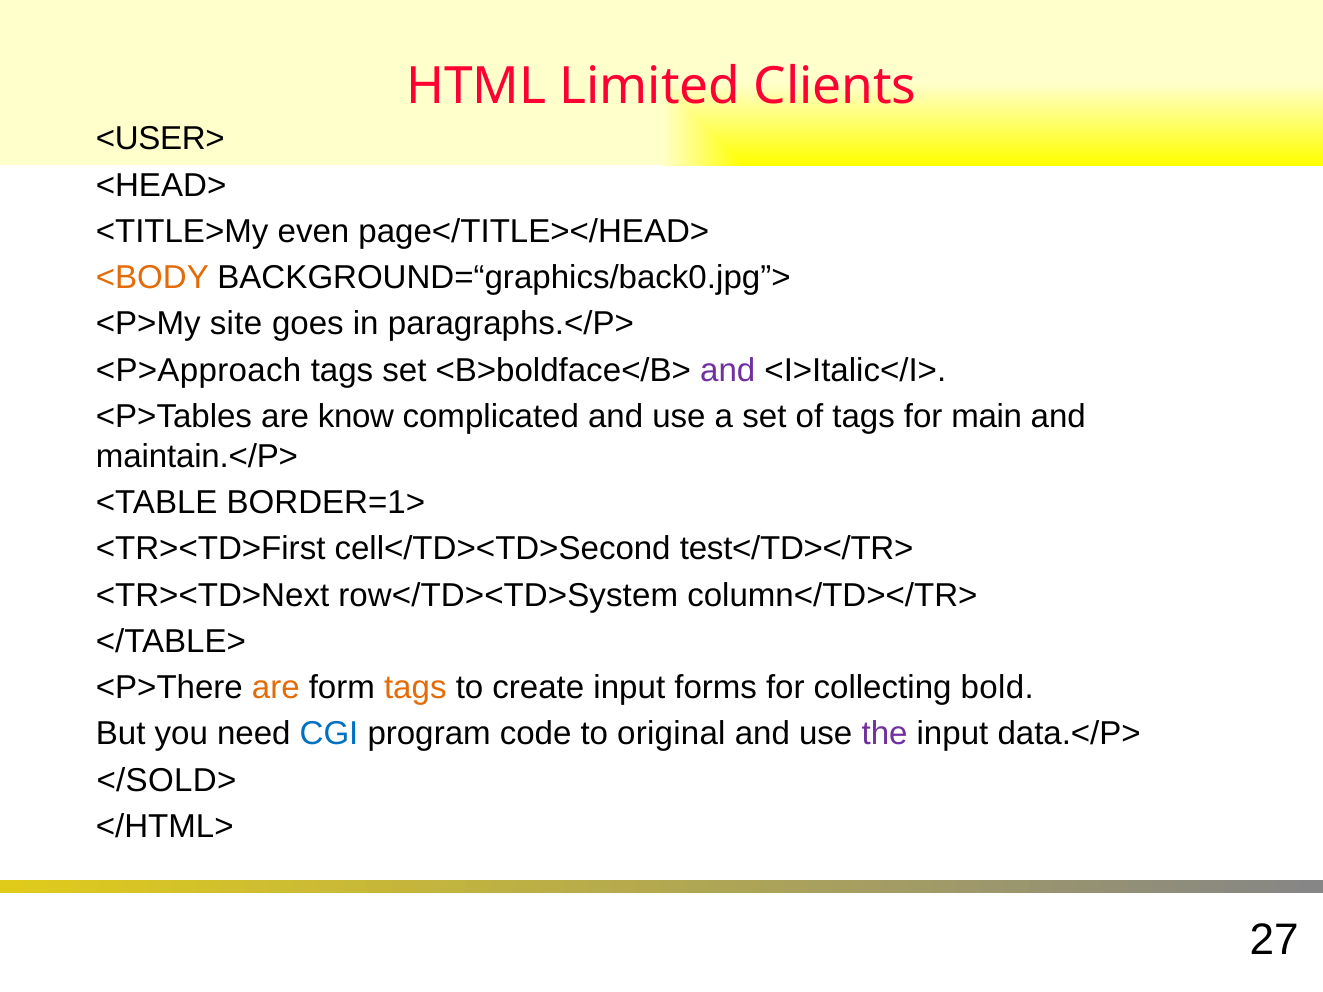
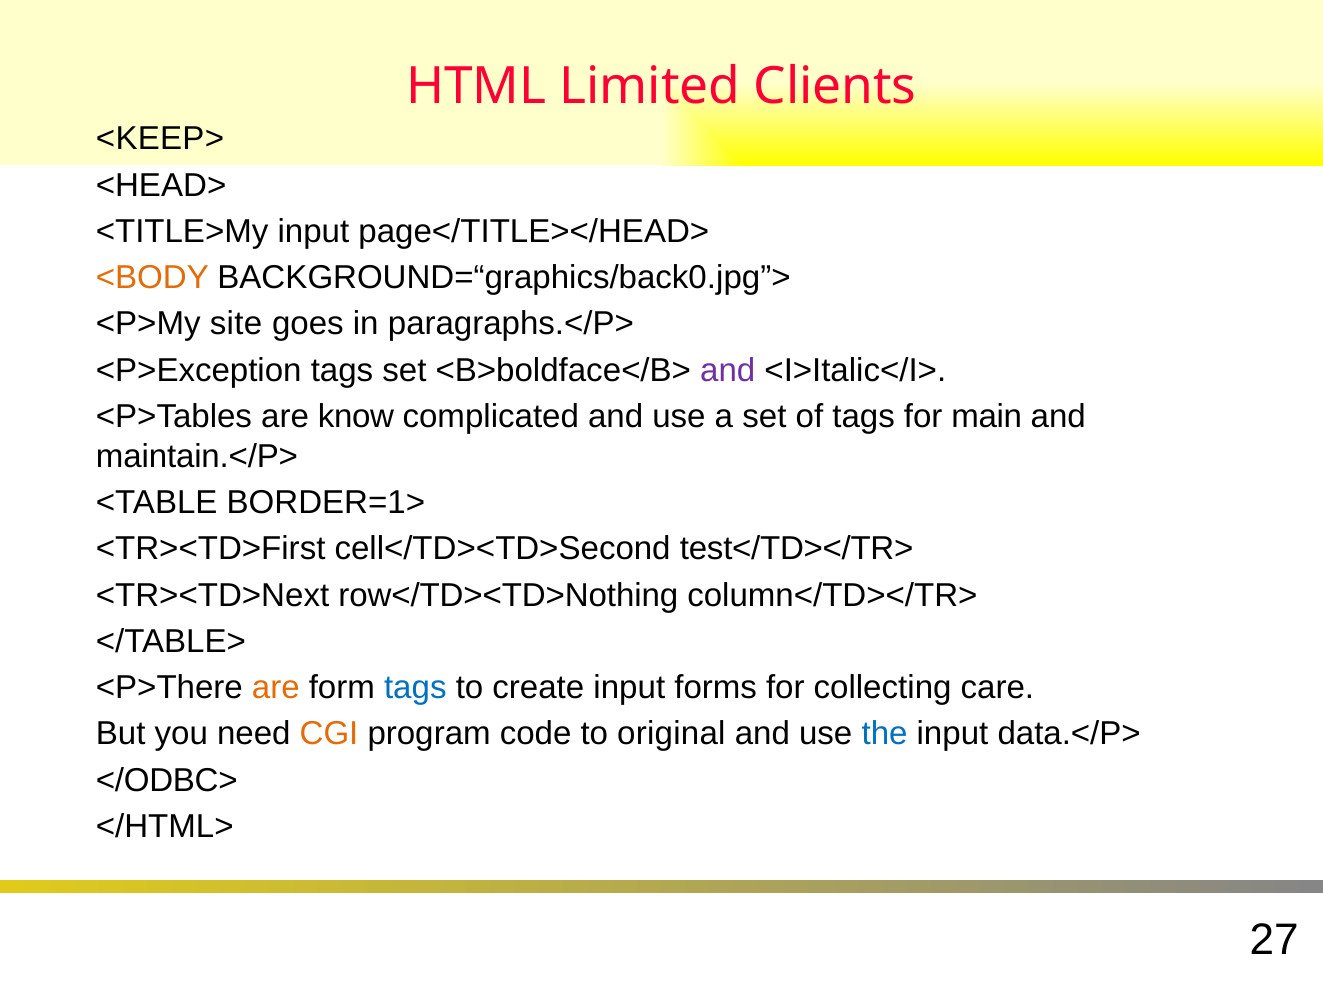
<USER>: <USER> -> <KEEP> (160, 139)
<TITLE>My even: even -> input (313, 231)
<P>Approach: <P>Approach -> <P>Exception (199, 370)
row</TD><TD>System: row</TD><TD>System -> row</TD><TD>Nothing (508, 595)
tags colour: orange -> blue (415, 688)
bold: bold -> care (997, 688)
CGI colour: blue -> orange (329, 734)
the colour: purple -> blue (885, 734)
</SOLD>: </SOLD> -> </ODBC> (167, 781)
